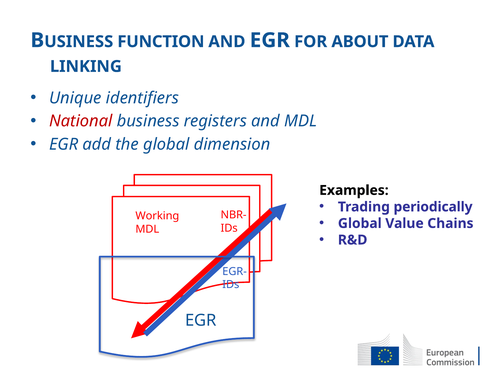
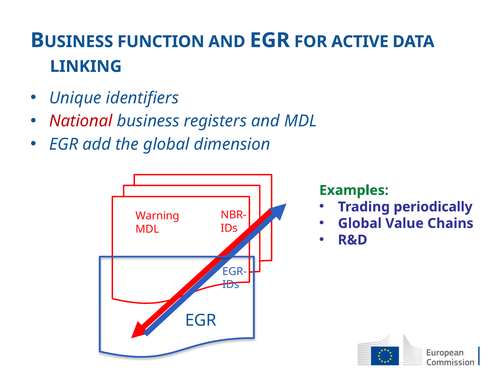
ABOUT: ABOUT -> ACTIVE (360, 42)
Examples colour: black -> green (354, 191)
Working: Working -> Warning (157, 216)
